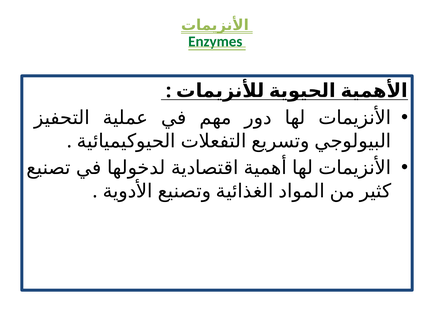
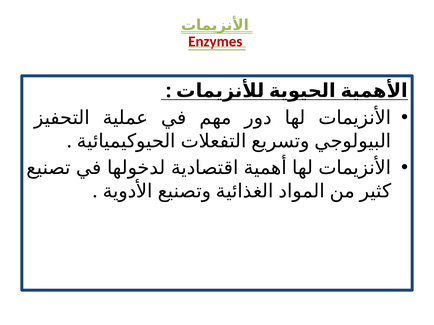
Enzymes colour: green -> red (215, 42)
